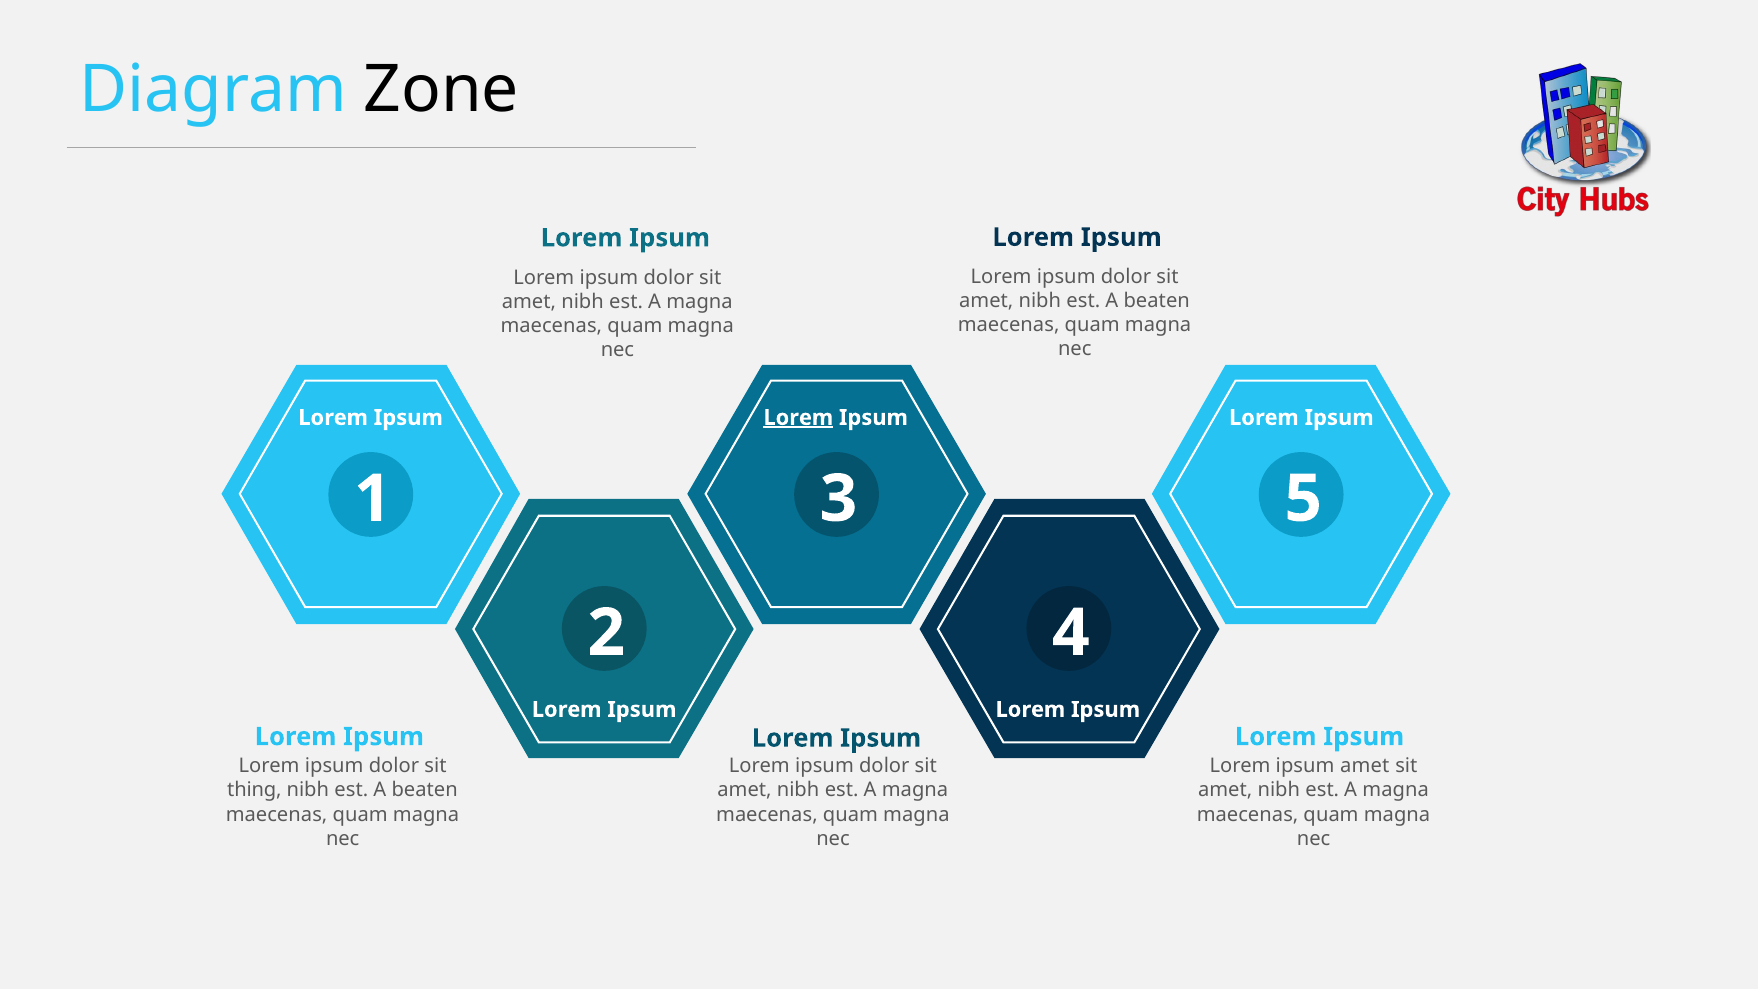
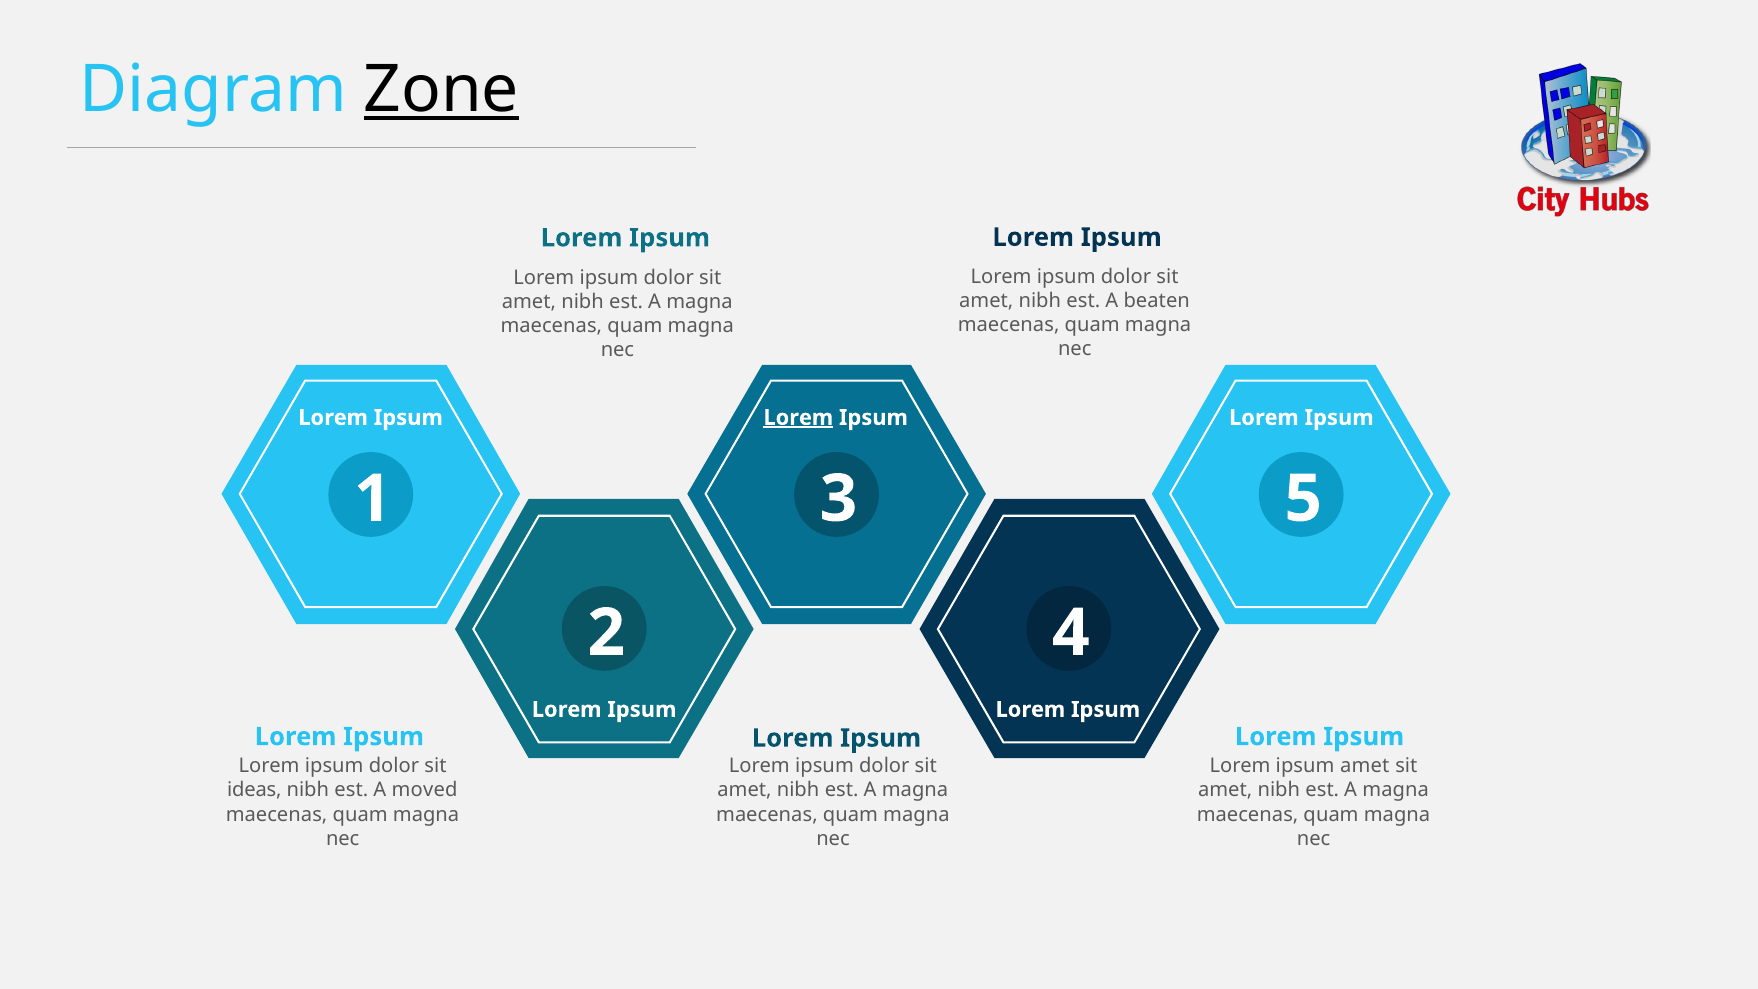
Zone underline: none -> present (441, 90)
thing: thing -> ideas (254, 790)
beaten: beaten -> moved (425, 790)
